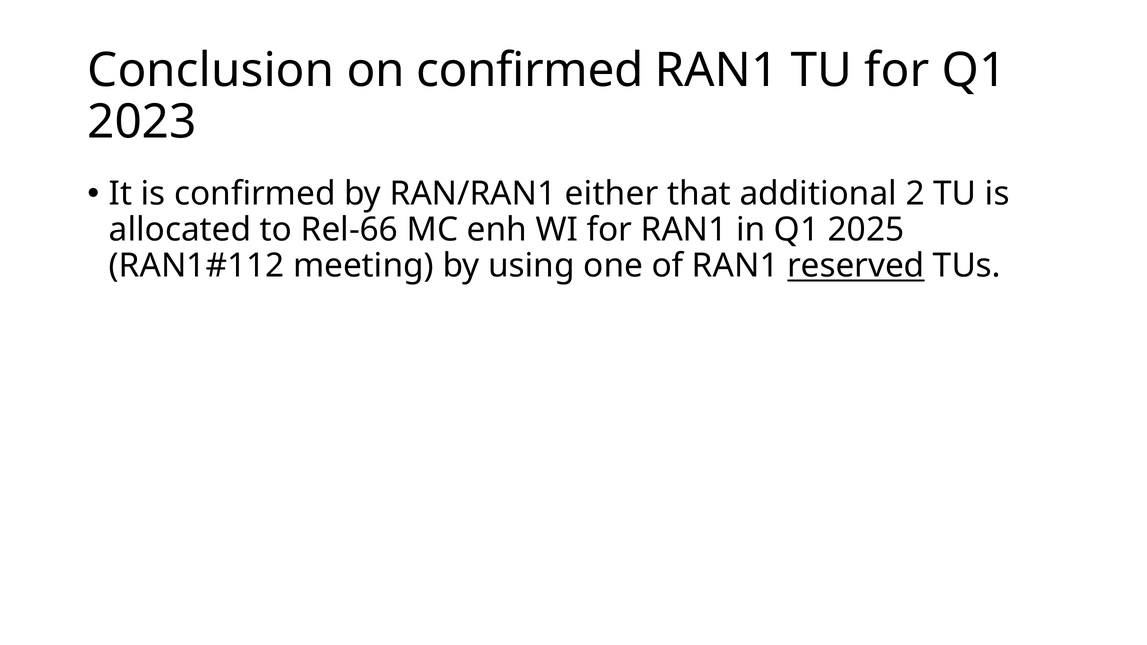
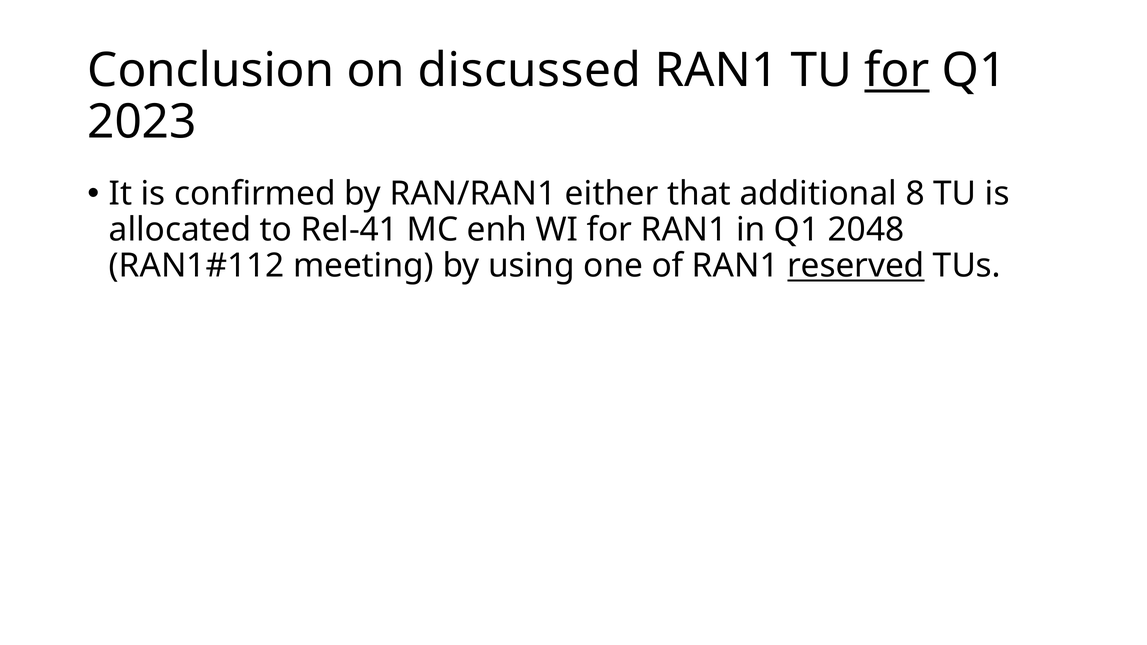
on confirmed: confirmed -> discussed (530, 71)
for underline: none -> present (897, 71)
2: 2 -> 8 (915, 194)
Rel-66: Rel-66 -> Rel-41 (349, 230)
2025: 2025 -> 2048 (866, 230)
